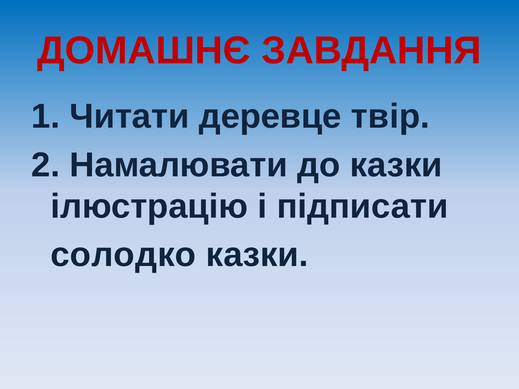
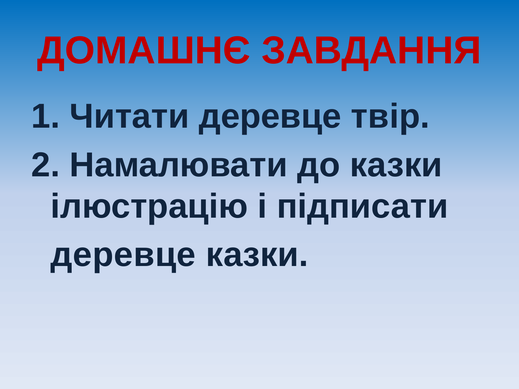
солодко: солодко -> деревце (123, 255)
